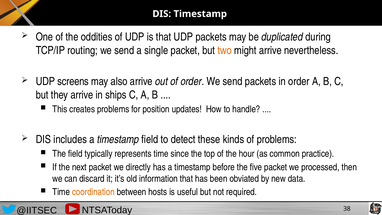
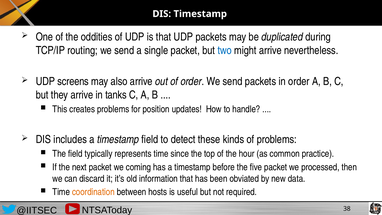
two colour: orange -> blue (225, 50)
ships: ships -> tanks (116, 95)
directly: directly -> coming (138, 167)
